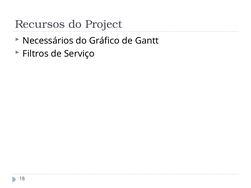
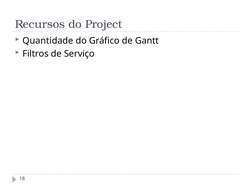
Necessários: Necessários -> Quantidade (48, 41)
